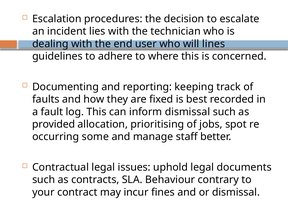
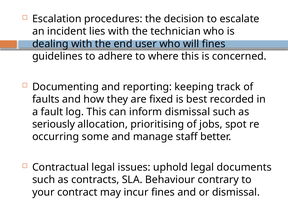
will lines: lines -> fines (214, 44)
provided: provided -> seriously (54, 124)
